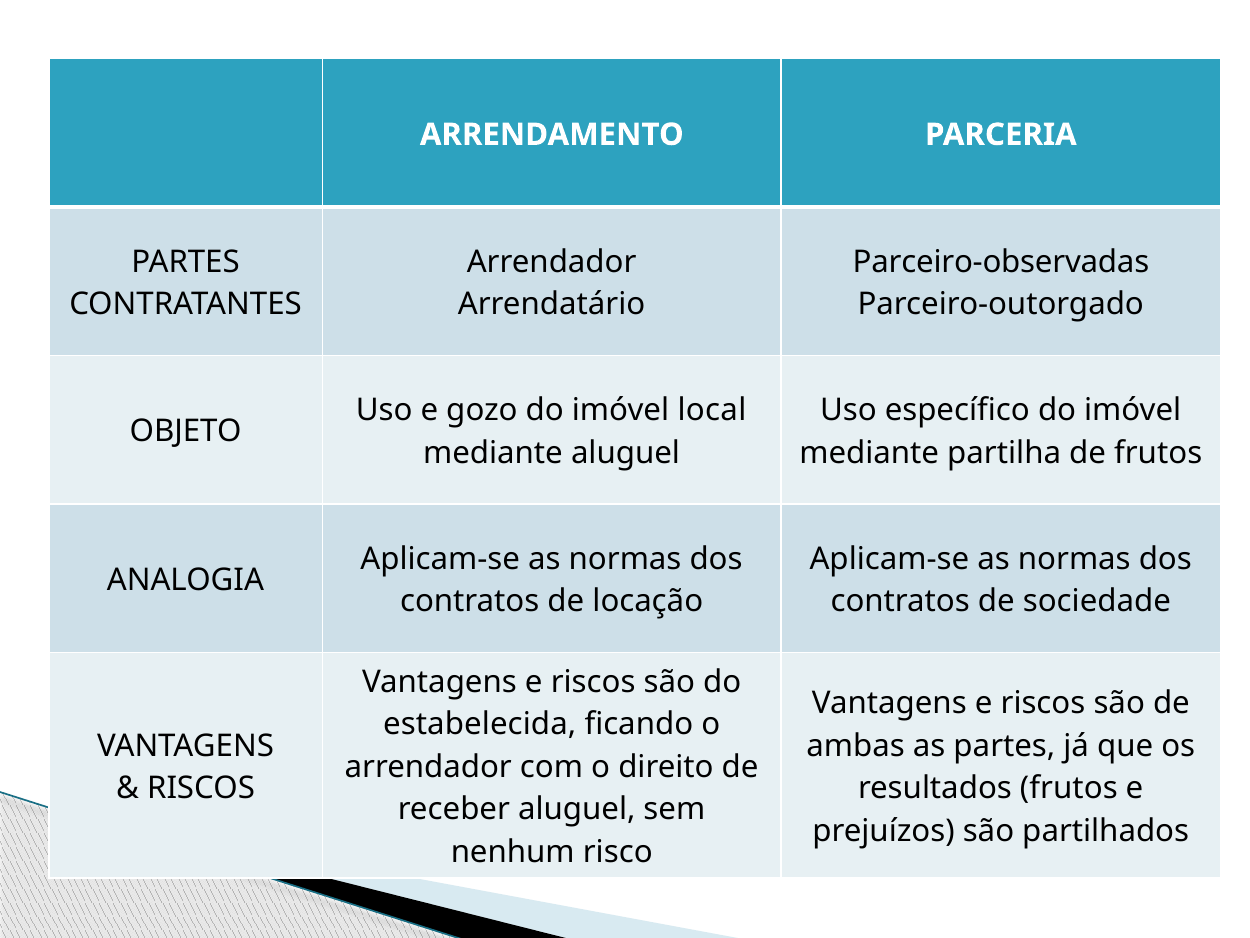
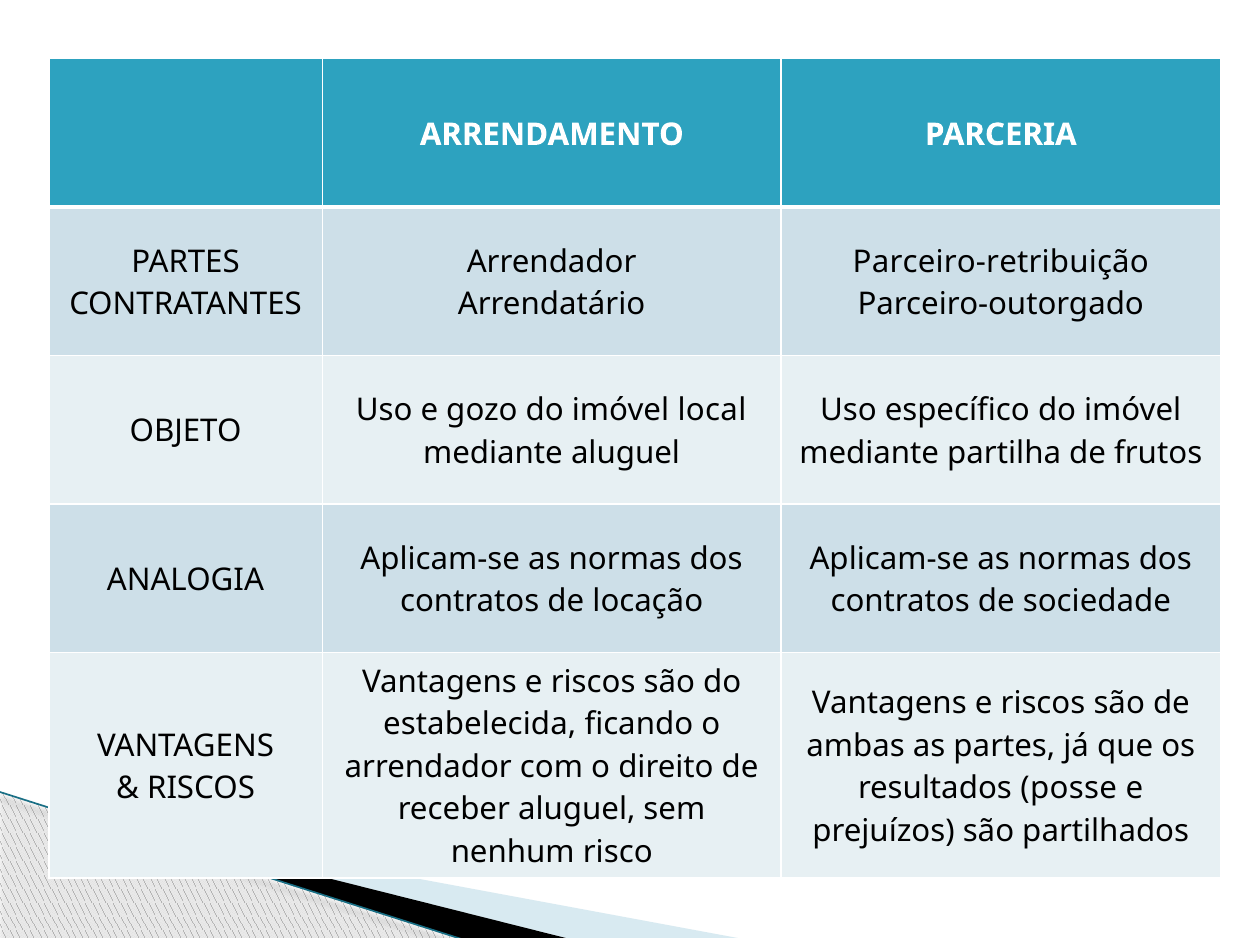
Parceiro-observadas: Parceiro-observadas -> Parceiro-retribuição (1001, 262)
resultados frutos: frutos -> posse (1069, 788)
